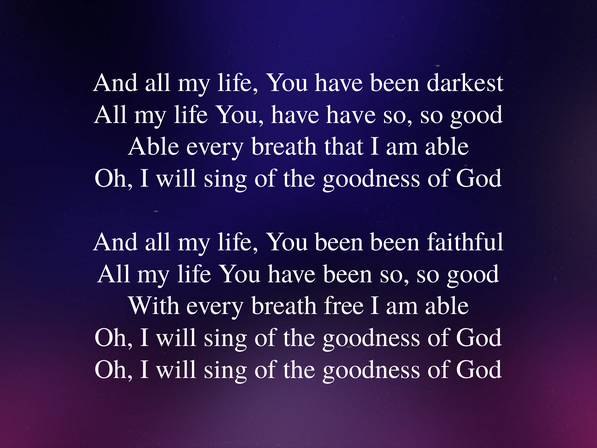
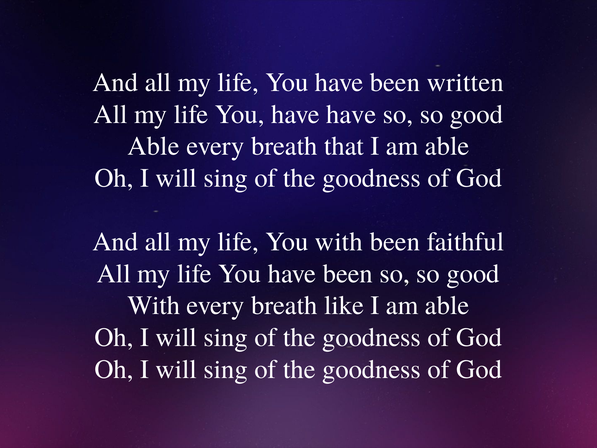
darkest: darkest -> written (465, 82)
You been: been -> with (339, 242)
free: free -> like (344, 305)
